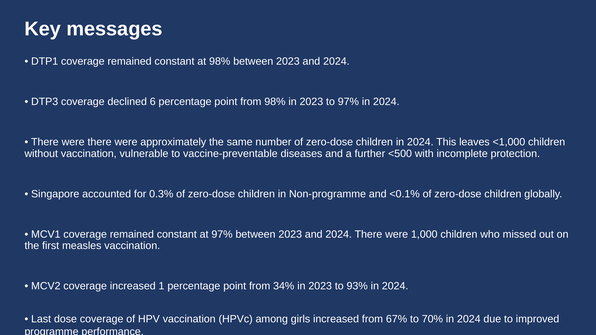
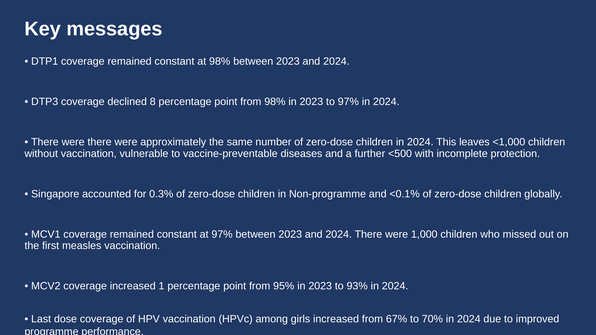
6: 6 -> 8 (153, 102)
34%: 34% -> 95% (284, 286)
